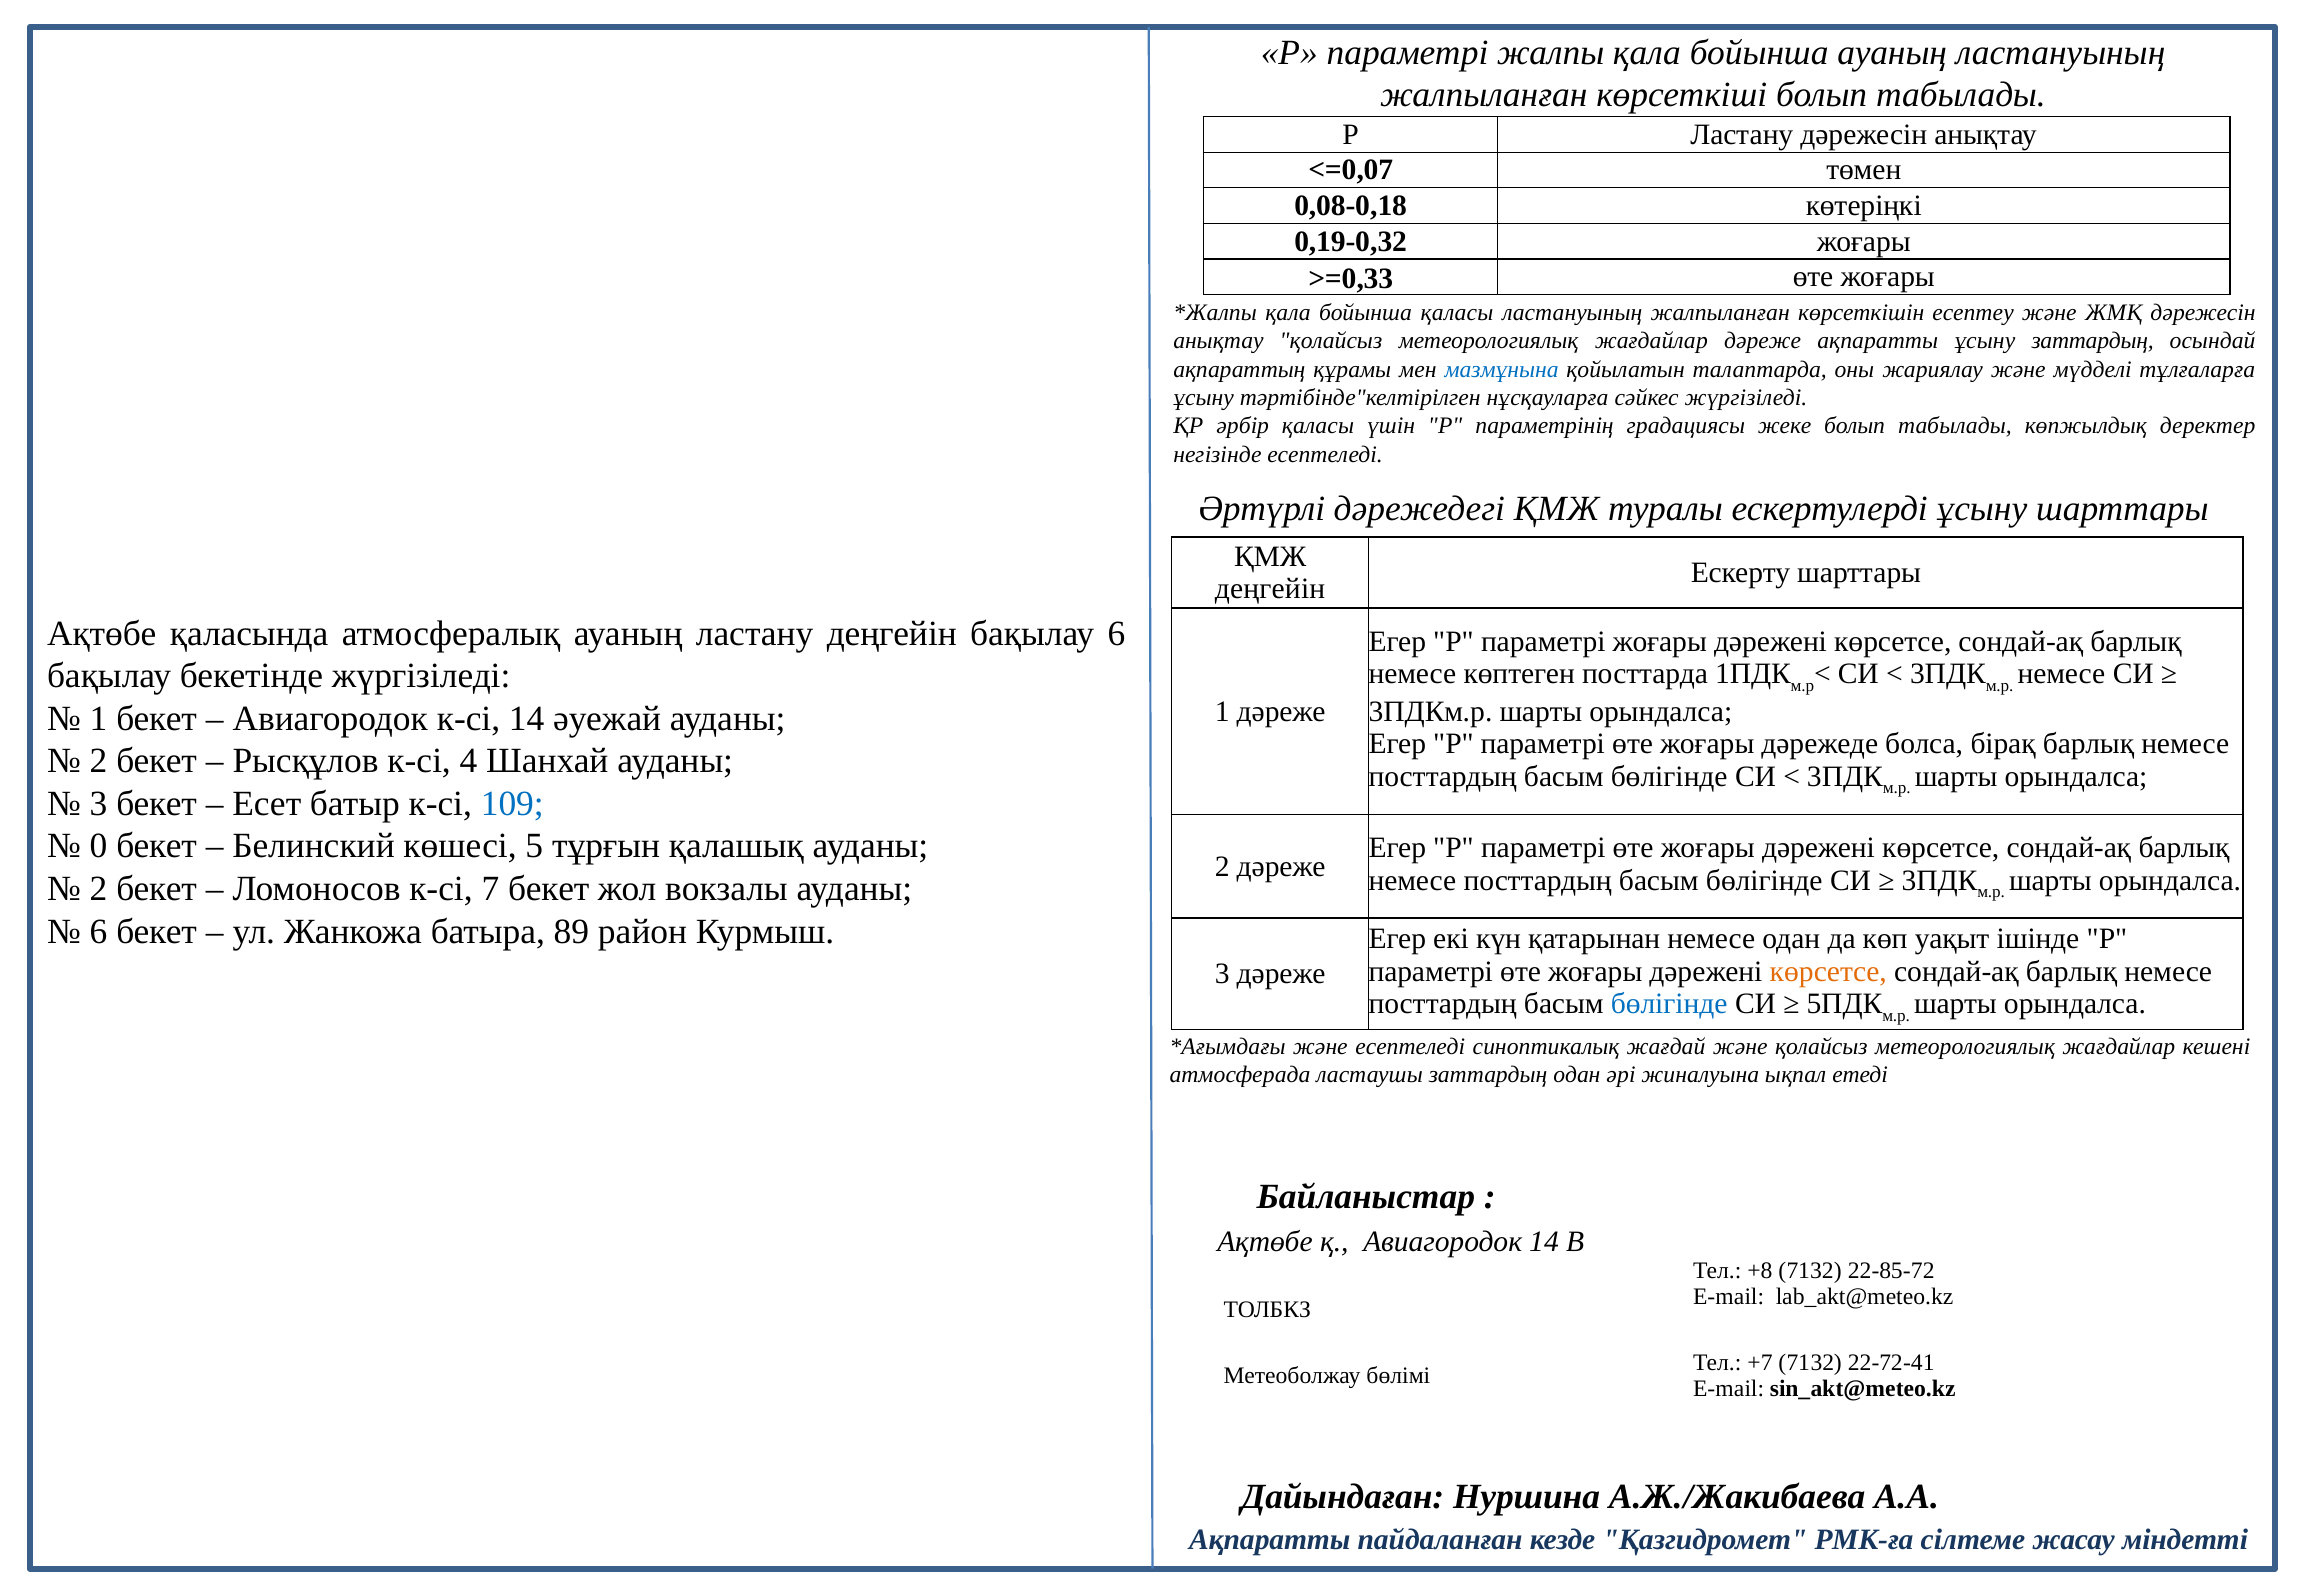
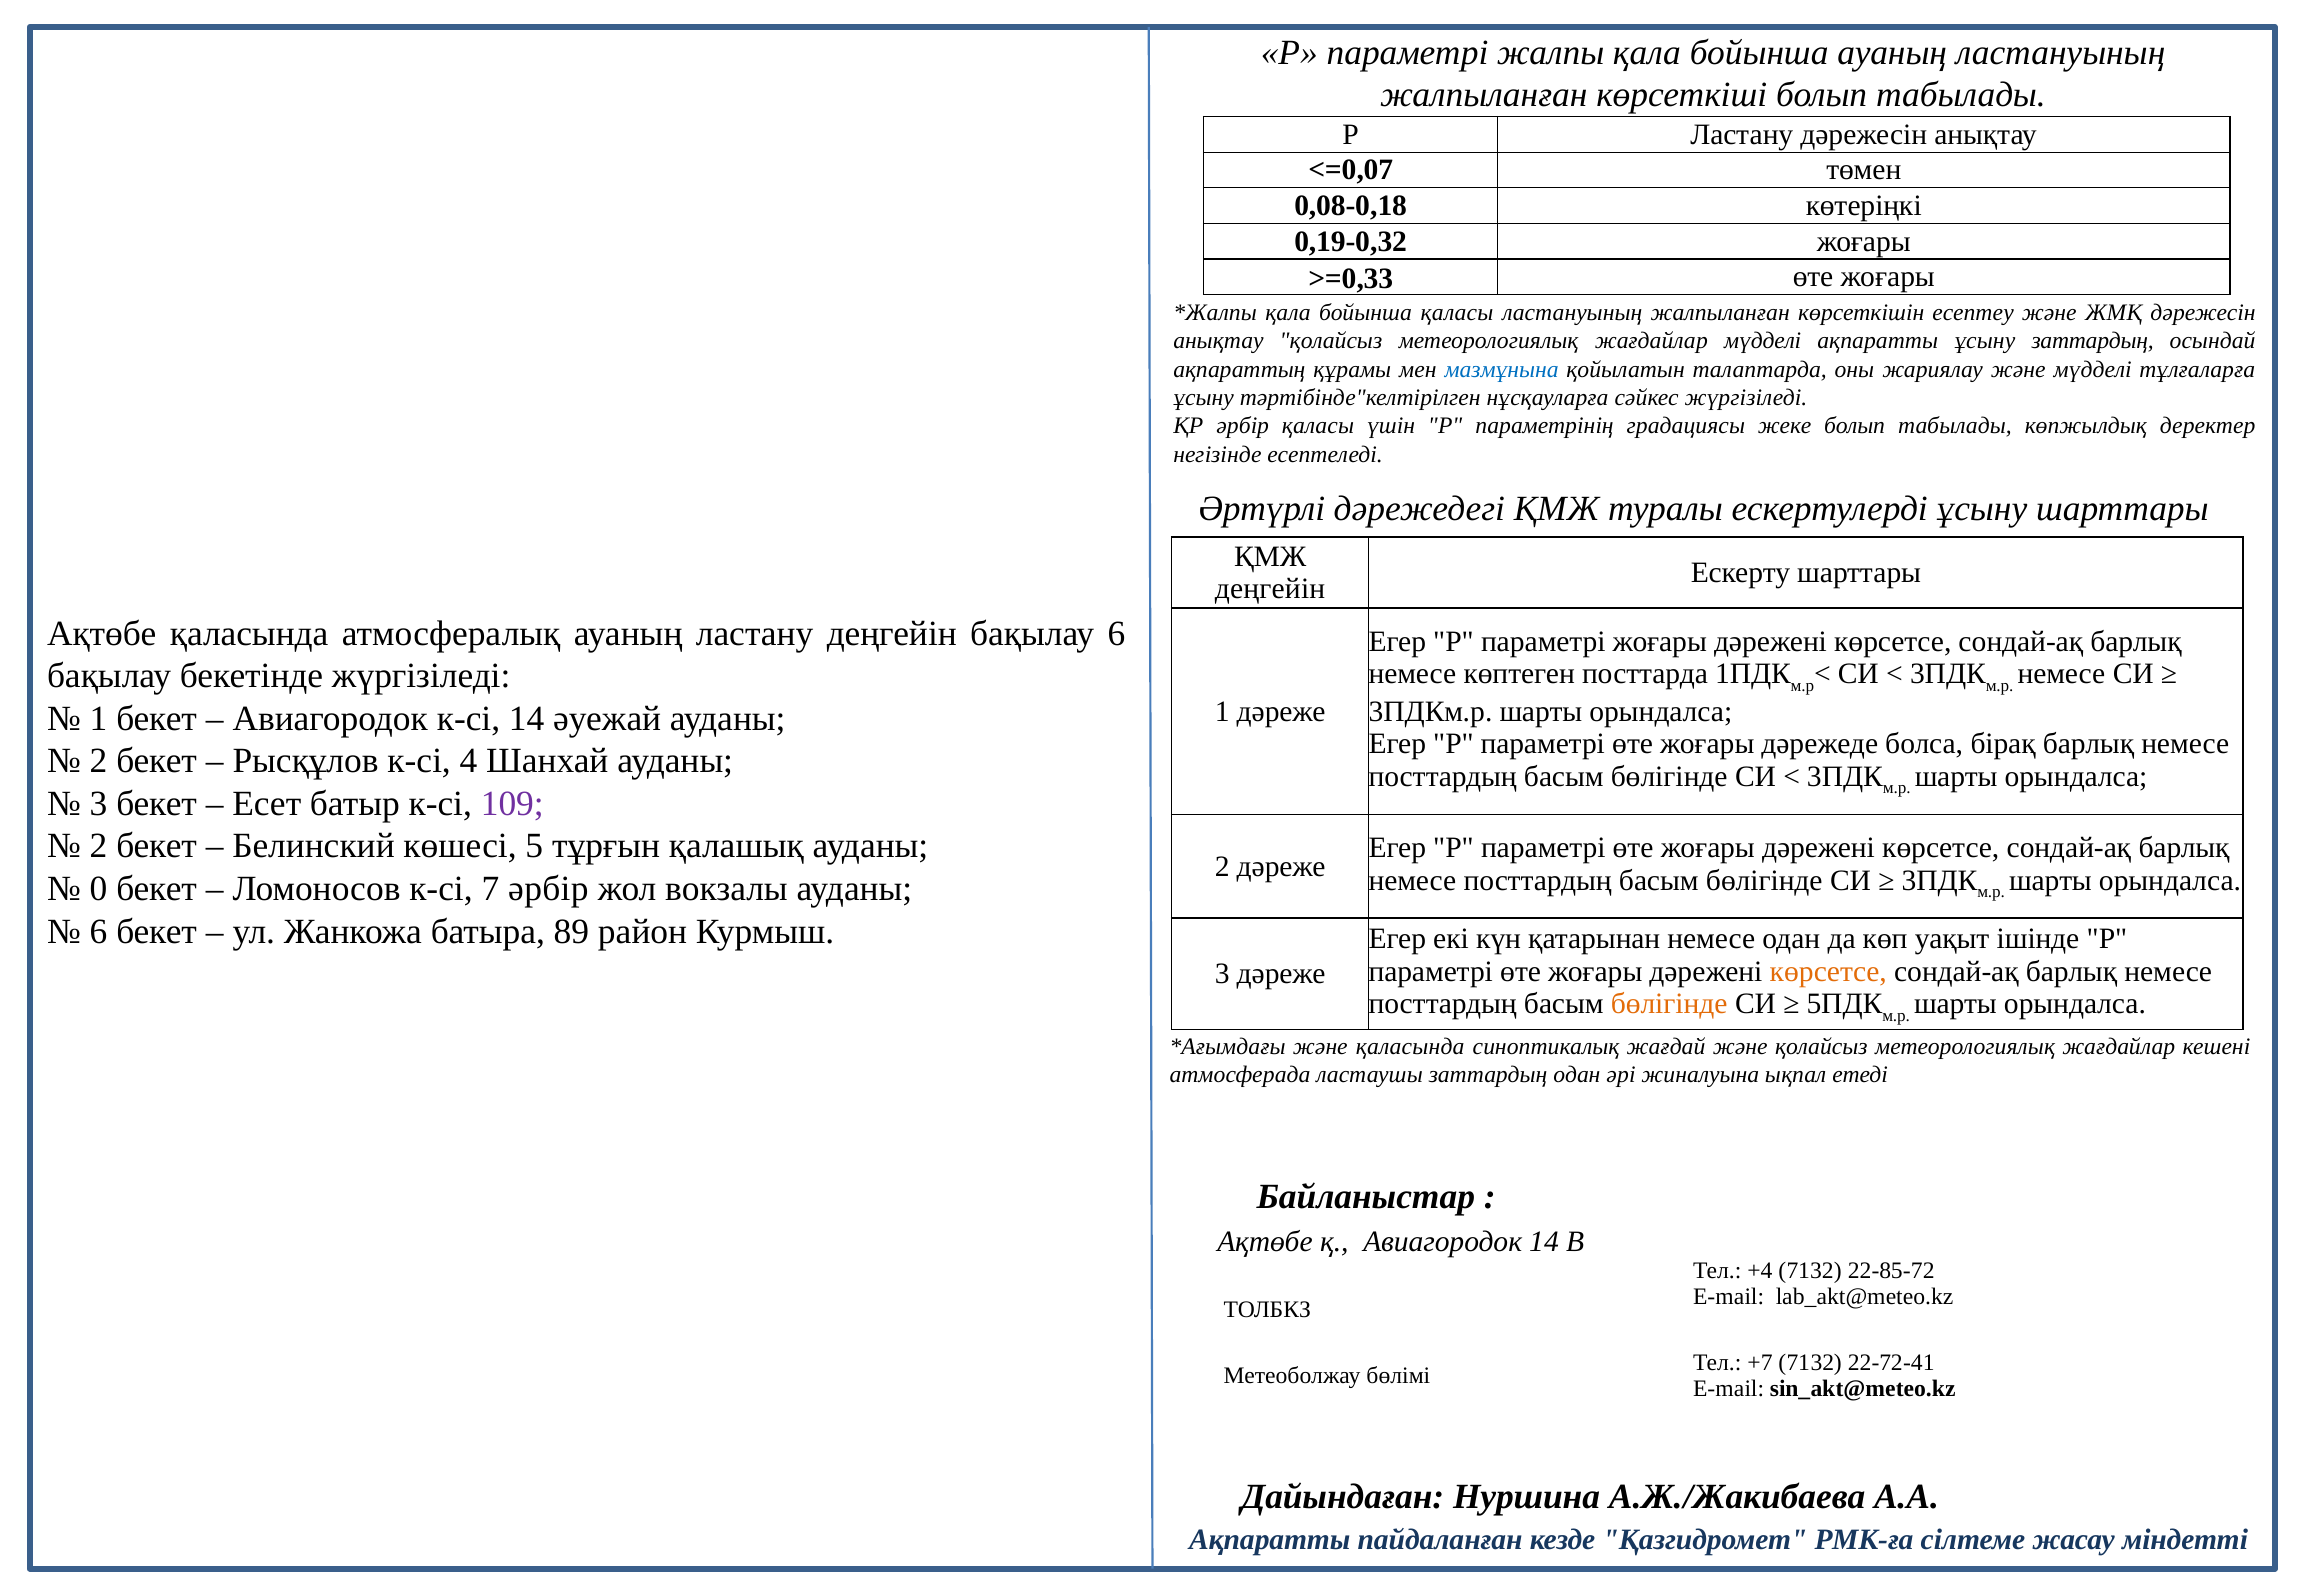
жағдайлар дәреже: дәреже -> мүдделі (1763, 341)
109 colour: blue -> purple (512, 804)
0: 0 -> 2 (99, 846)
2: 2 -> 0 (99, 889)
7 бекет: бекет -> әрбір (548, 889)
бөлігінде colour: blue -> orange (1669, 1004)
және есептеледі: есептеледі -> қаласында (1410, 1046)
+8: +8 -> +4 (1760, 1270)
